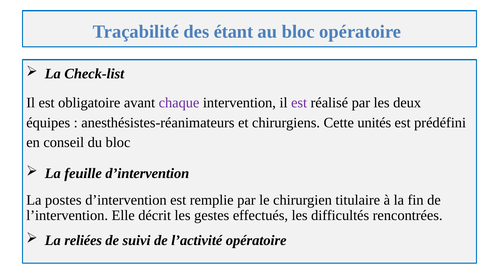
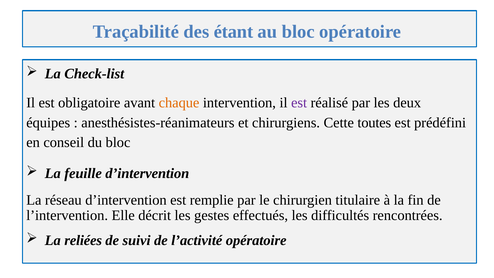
chaque colour: purple -> orange (179, 103)
unités: unités -> toutes (374, 123)
postes: postes -> réseau (63, 200)
